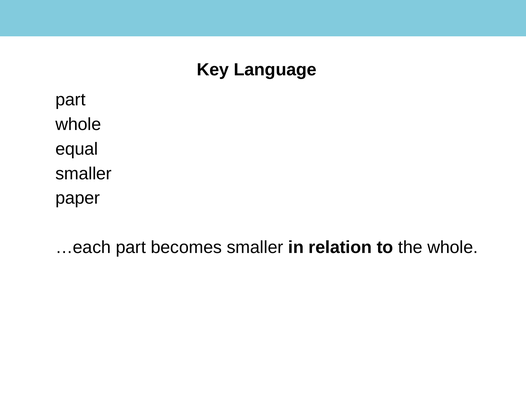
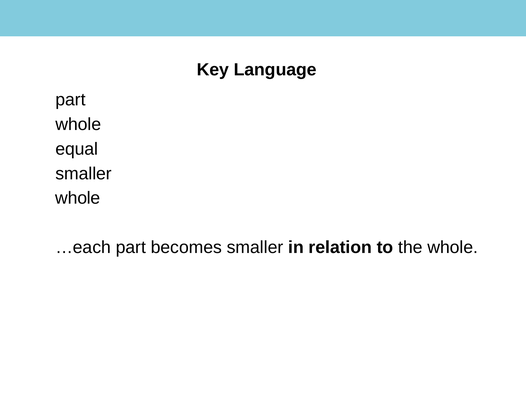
paper: paper -> whole (78, 198)
